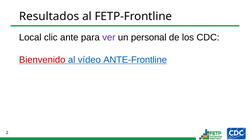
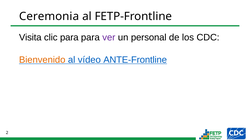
Resultados: Resultados -> Ceremonia (49, 16)
Local: Local -> Visita (30, 38)
clic ante: ante -> para (69, 38)
Bienvenido colour: red -> orange (42, 60)
